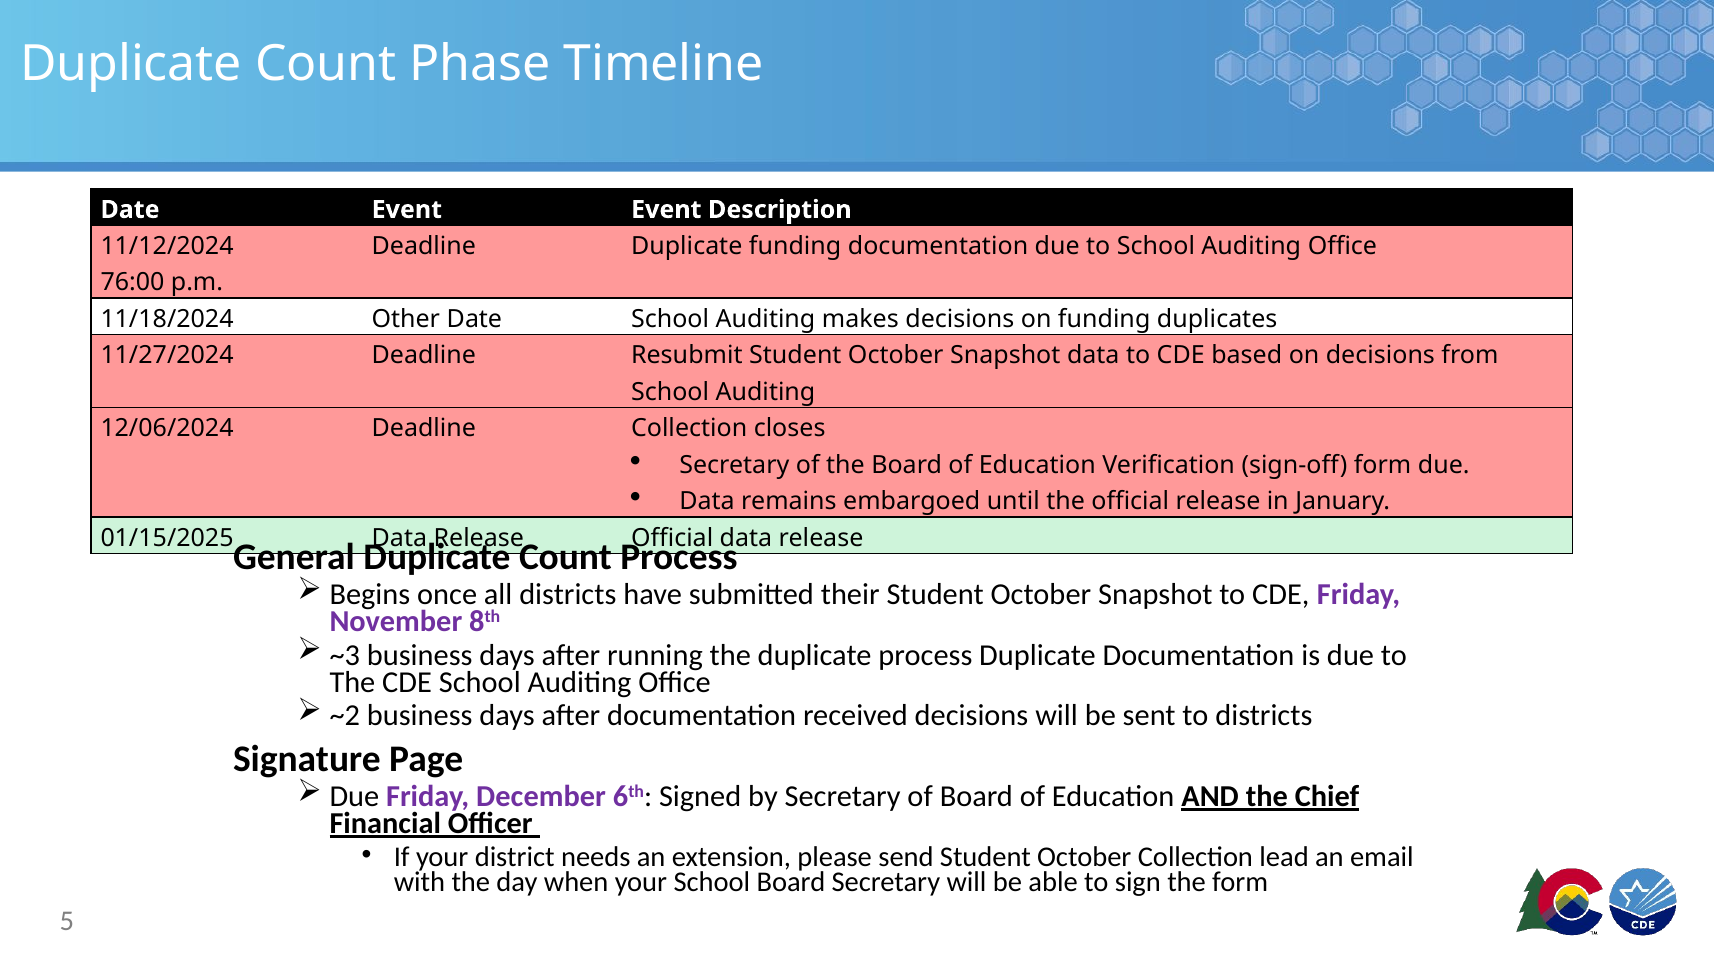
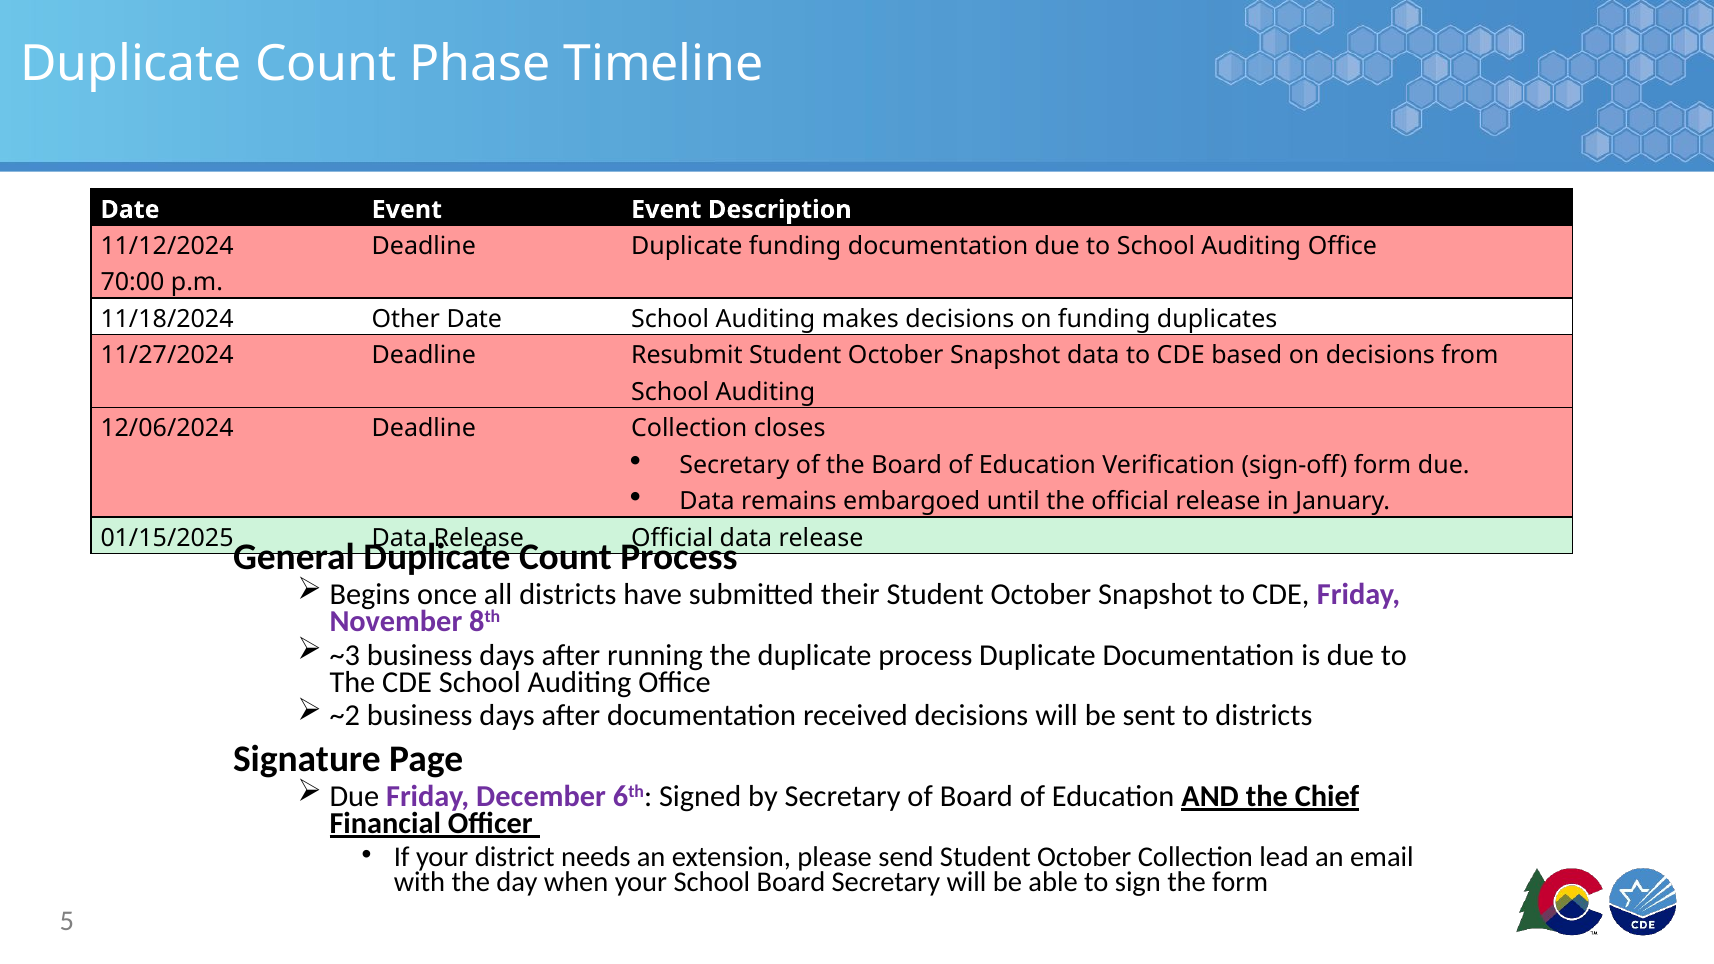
76:00: 76:00 -> 70:00 (132, 283)
